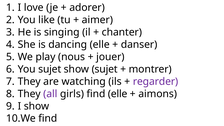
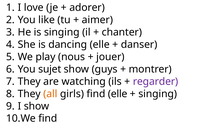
show sujet: sujet -> guys (105, 69)
all colour: purple -> orange (50, 94)
aimons: aimons -> singing (158, 94)
